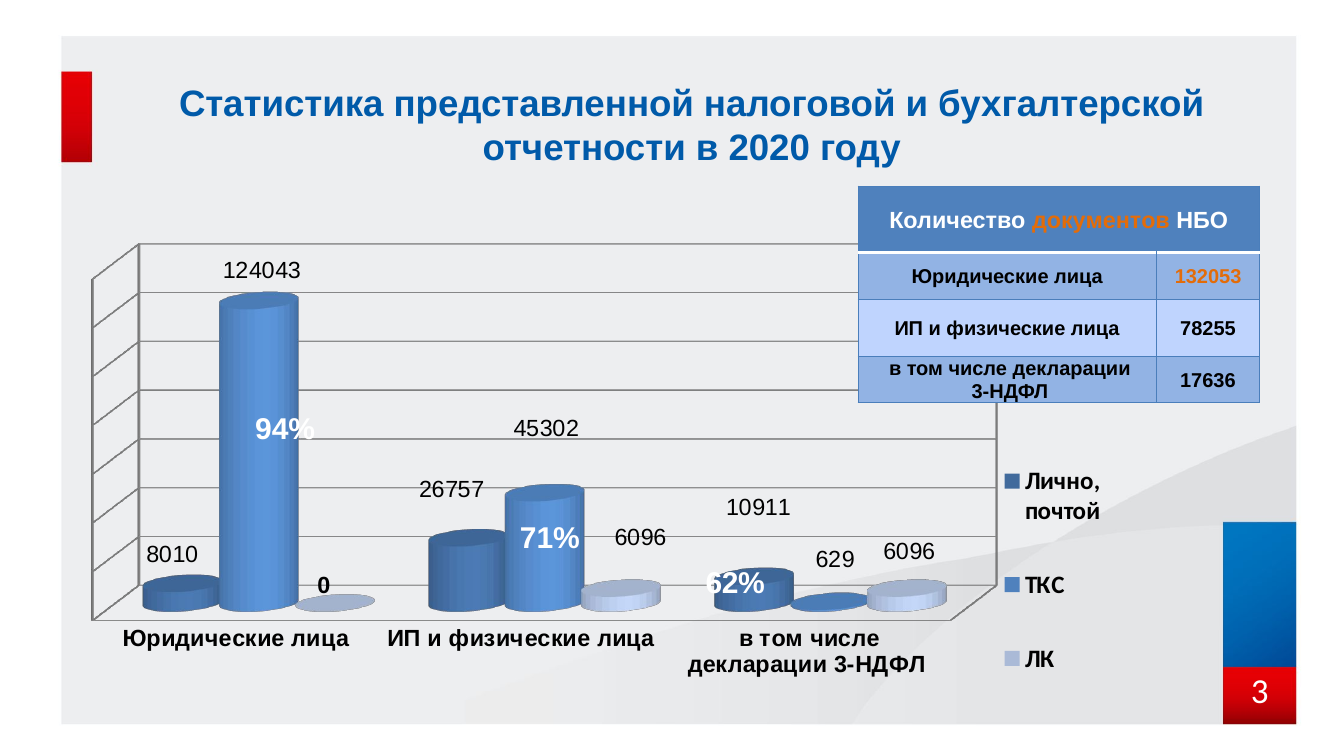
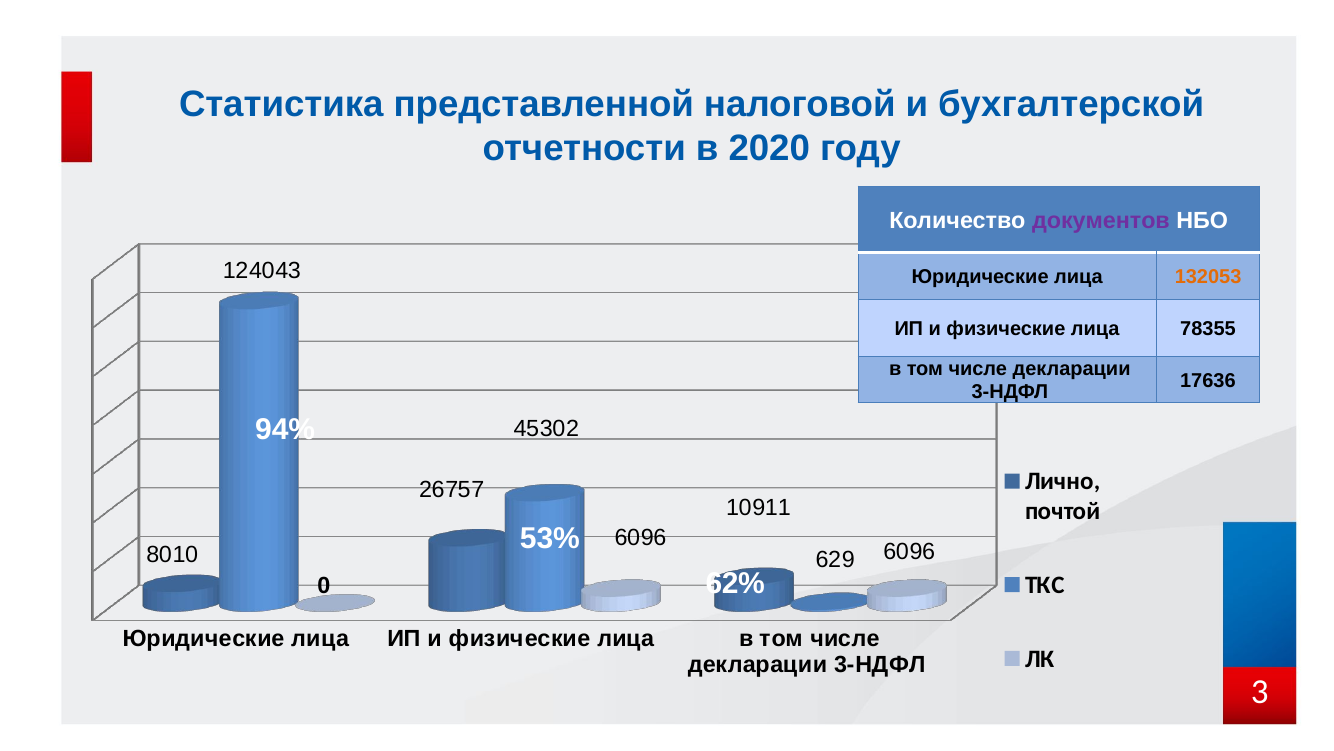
документов colour: orange -> purple (1101, 220)
78255: 78255 -> 78355 (1208, 329)
71%: 71% -> 53% (550, 538)
